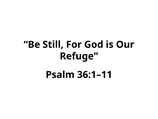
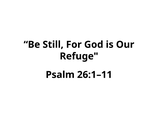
36:1–11: 36:1–11 -> 26:1–11 (95, 74)
